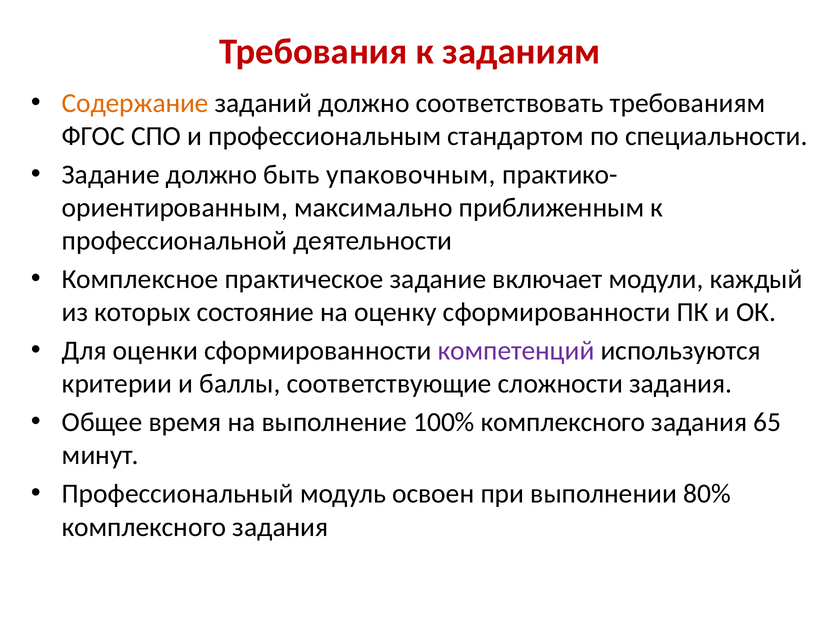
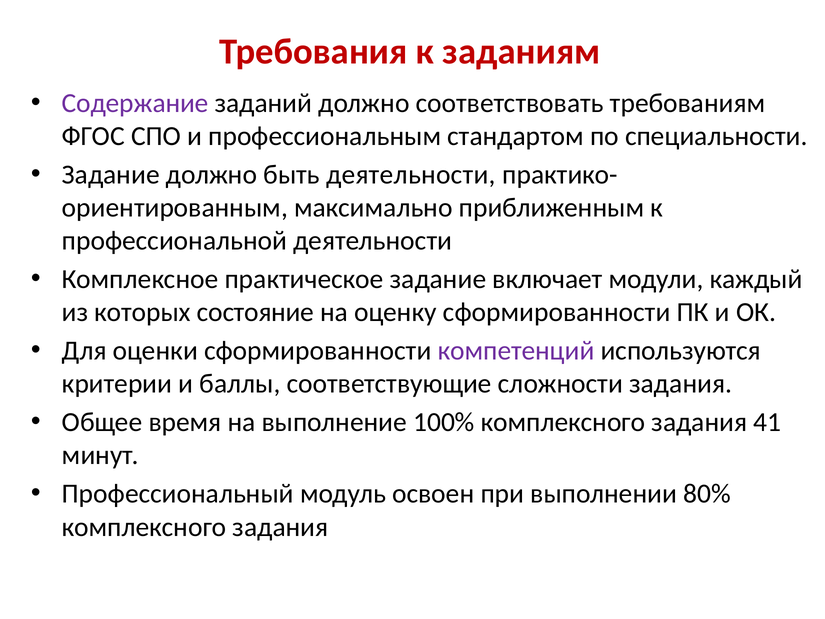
Содержание colour: orange -> purple (135, 103)
быть упаковочным: упаковочным -> деятельности (411, 175)
65: 65 -> 41 (767, 422)
